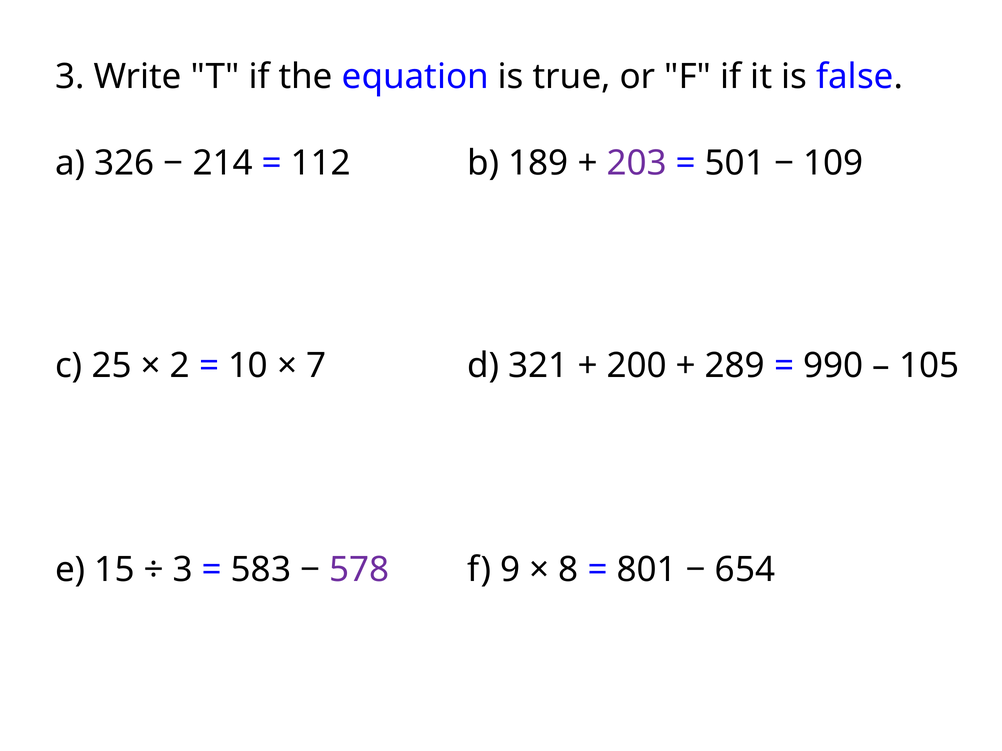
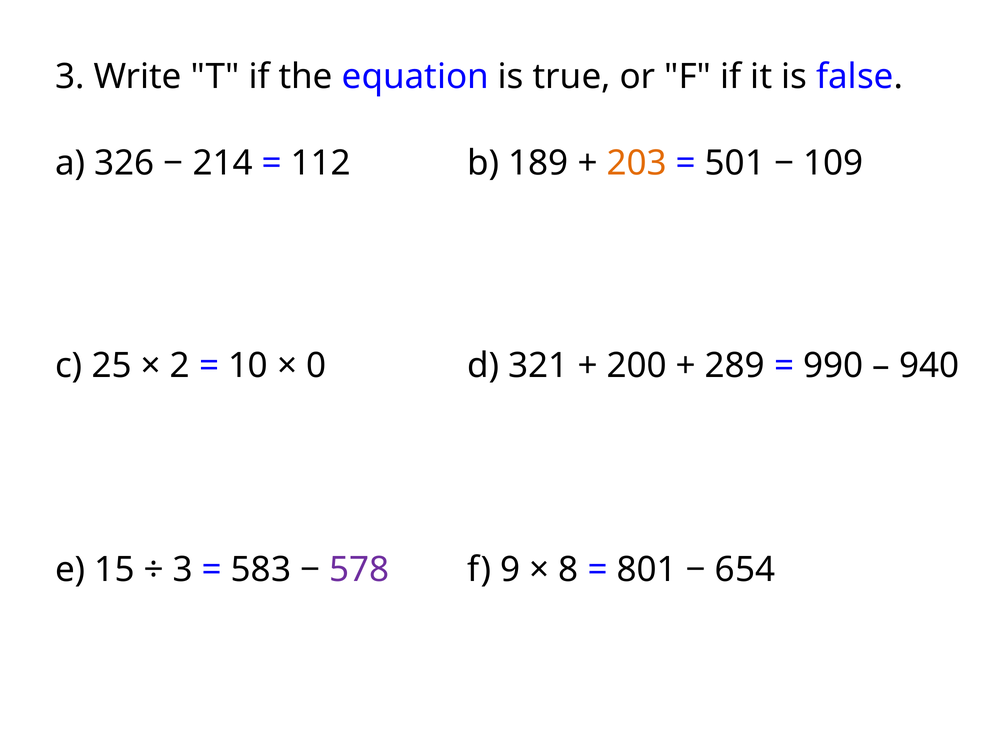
203 colour: purple -> orange (637, 163)
7: 7 -> 0 (316, 366)
105: 105 -> 940 (929, 366)
